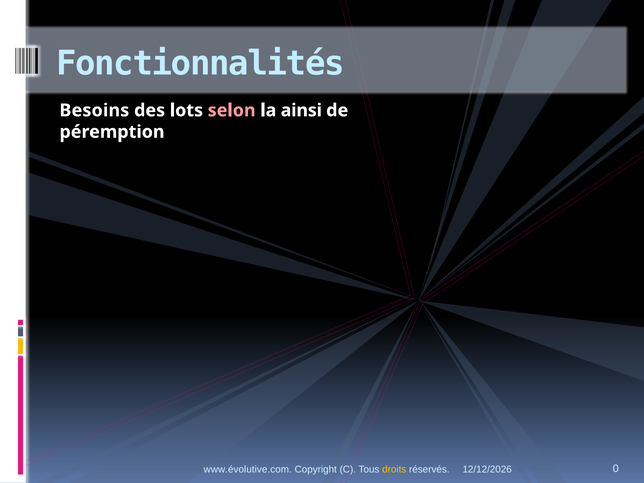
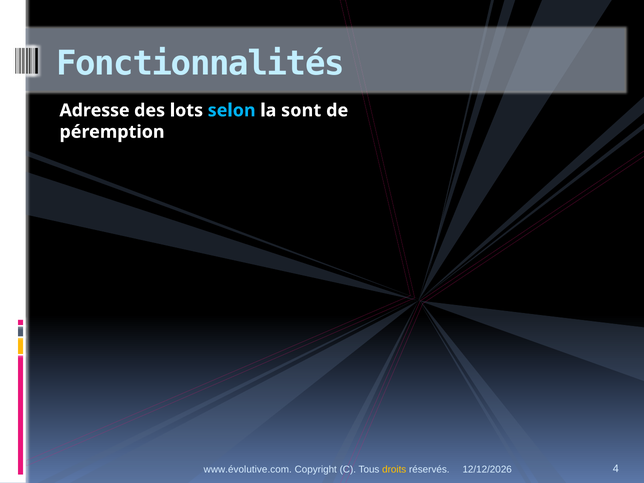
Besoins: Besoins -> Adresse (95, 110)
selon colour: pink -> light blue (232, 110)
ainsi: ainsi -> sont (301, 110)
0: 0 -> 4 (616, 469)
